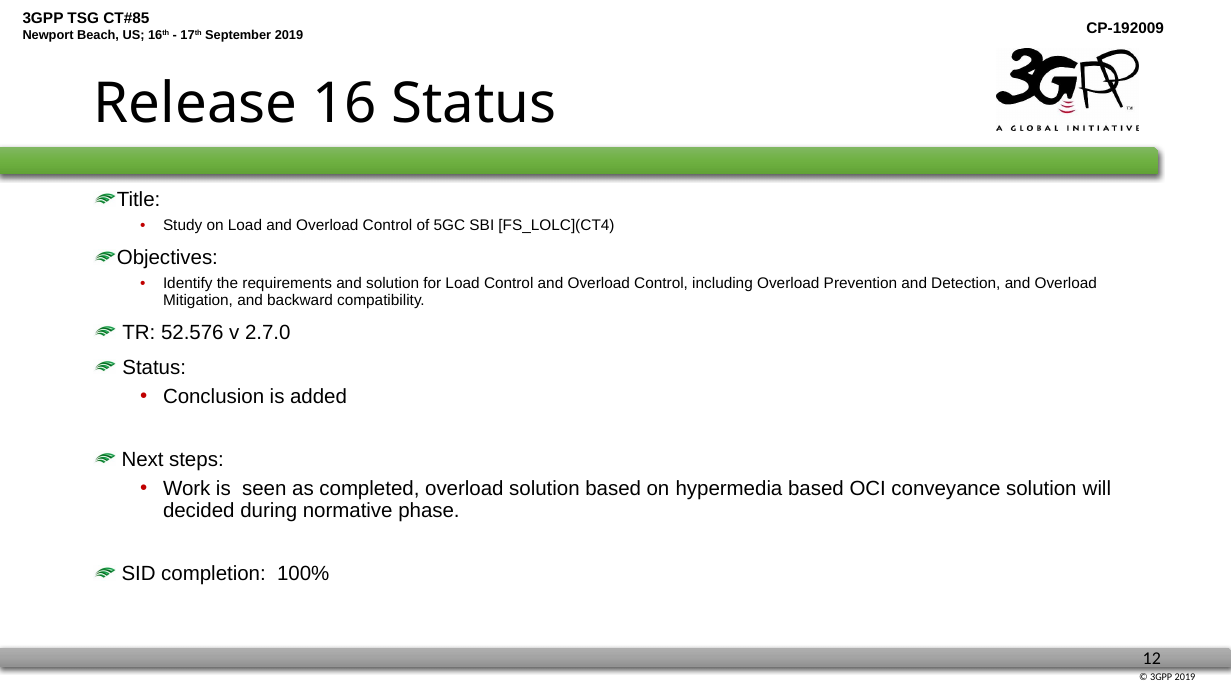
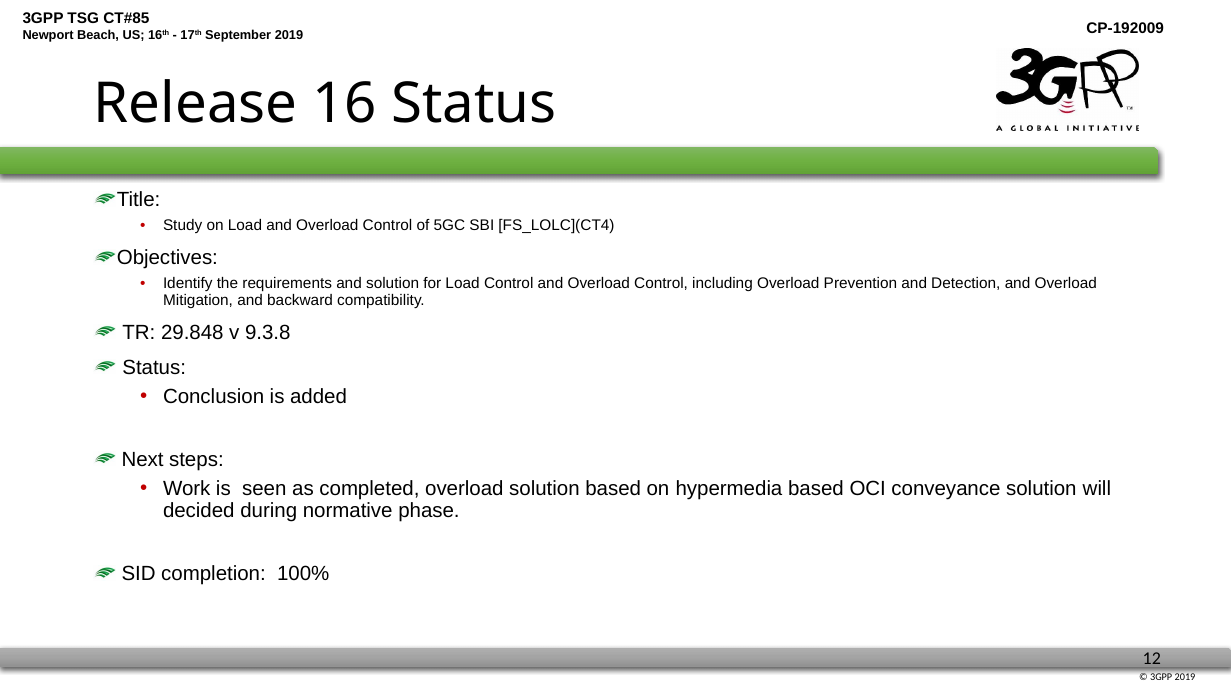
52.576: 52.576 -> 29.848 (192, 332)
2.7.0: 2.7.0 -> 9.3.8 (268, 332)
